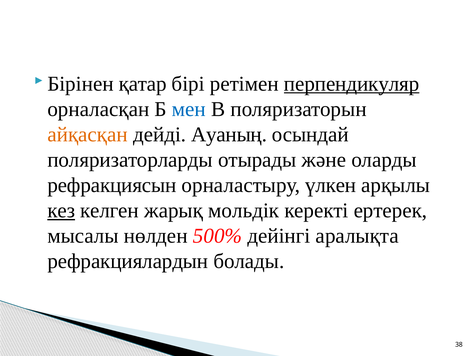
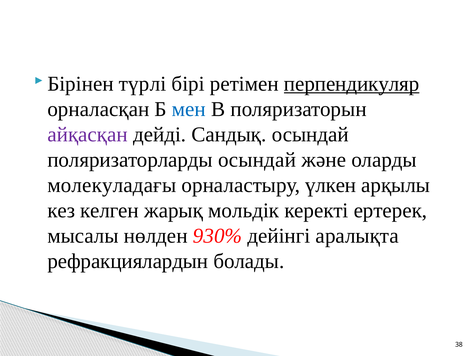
қатар: қатар -> түрлі (143, 84)
айқасқан colour: orange -> purple (88, 134)
Ауаның: Ауаның -> Сандық (229, 134)
поляризаторларды отырады: отырады -> осындай (257, 160)
рефракциясын: рефракциясын -> молекуладағы (112, 185)
кез underline: present -> none (61, 210)
500%: 500% -> 930% (218, 235)
